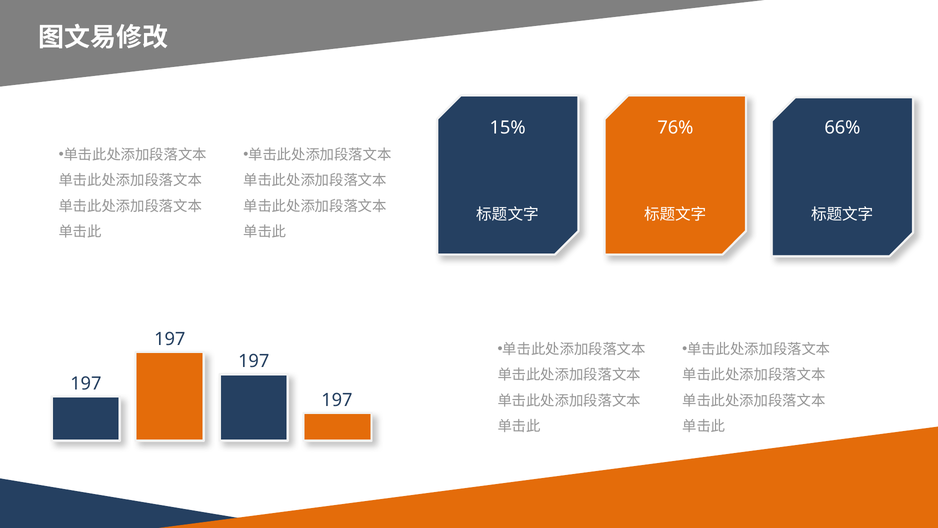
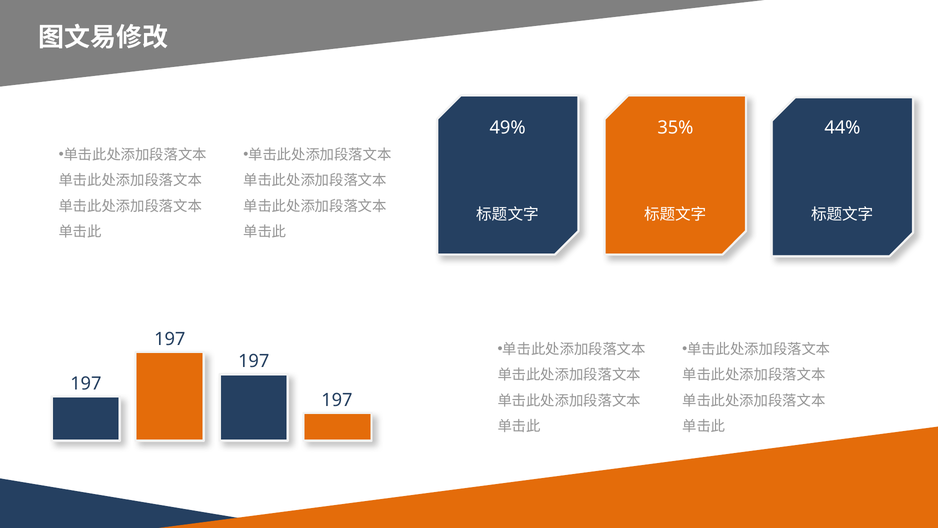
15%: 15% -> 49% (508, 128)
76%: 76% -> 35% (675, 128)
66%: 66% -> 44% (842, 128)
